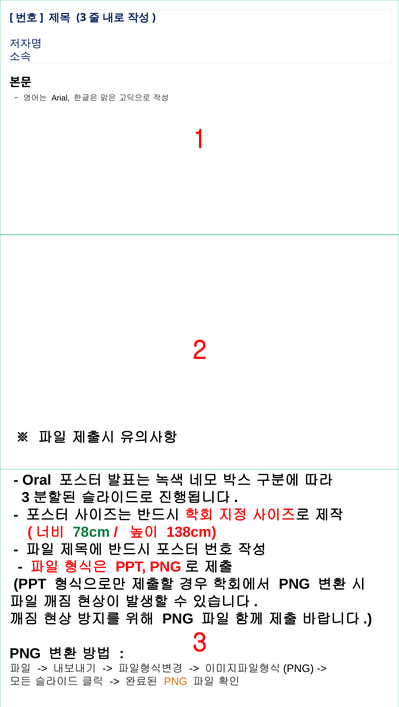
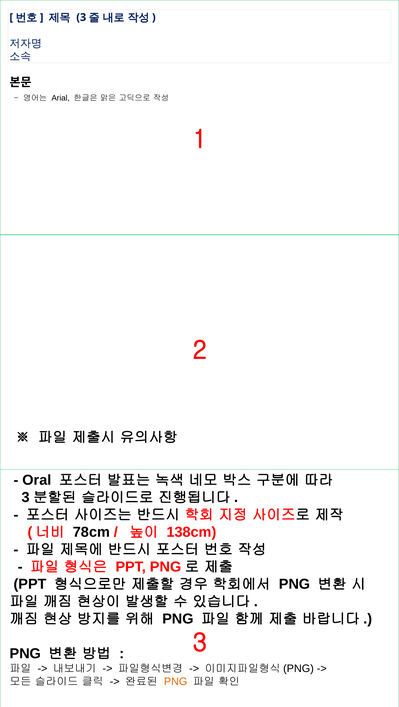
78cm colour: green -> black (91, 531)
